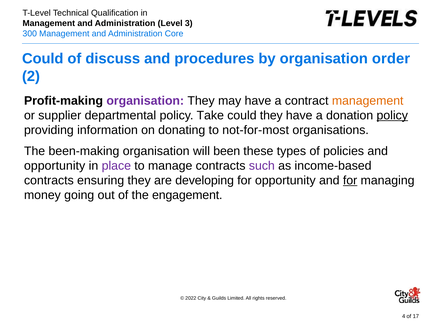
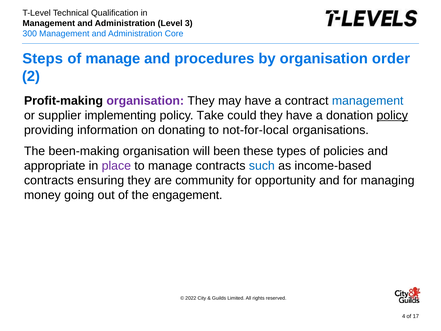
Could: Could -> Steps (43, 58)
of discuss: discuss -> manage (113, 58)
management colour: orange -> blue (368, 101)
departmental: departmental -> implementing (120, 115)
not-for-most: not-for-most -> not-for-local (256, 130)
opportunity: opportunity -> appropriate (55, 166)
such colour: purple -> blue (262, 166)
developing: developing -> community (205, 180)
for underline: present -> none (350, 180)
